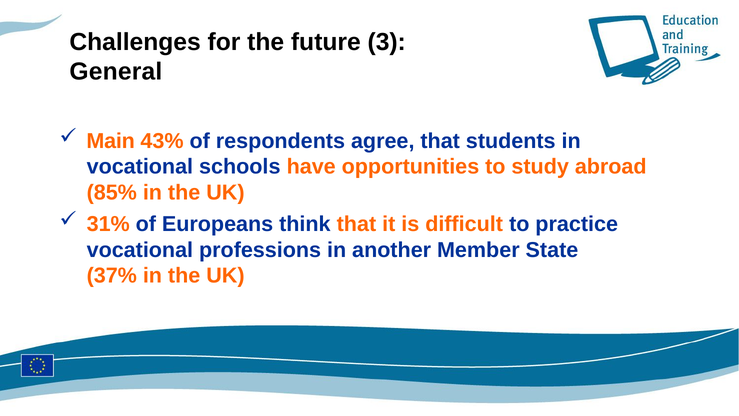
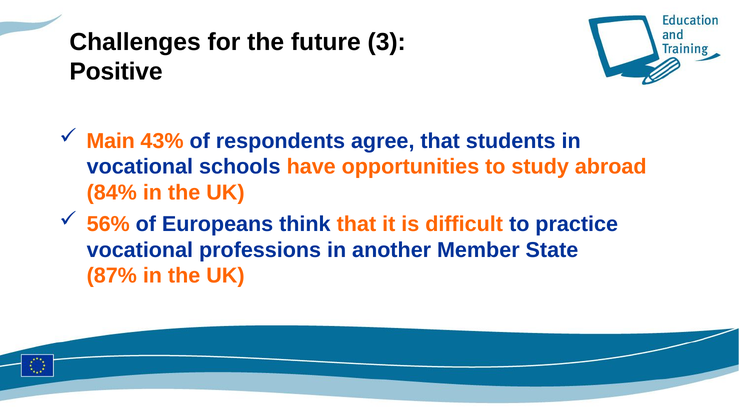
General: General -> Positive (116, 72)
85%: 85% -> 84% (112, 193)
31%: 31% -> 56% (108, 224)
37%: 37% -> 87% (112, 276)
